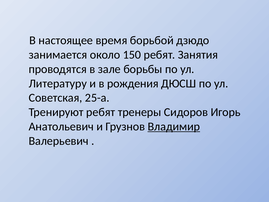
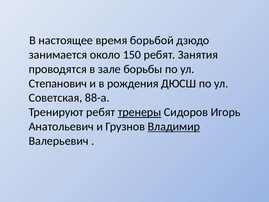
Литературу: Литературу -> Степанович (58, 83)
25-а: 25-а -> 88-а (97, 98)
тренеры underline: none -> present (140, 112)
